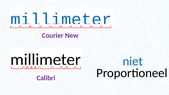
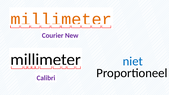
millimeter colour: blue -> orange (61, 19)
